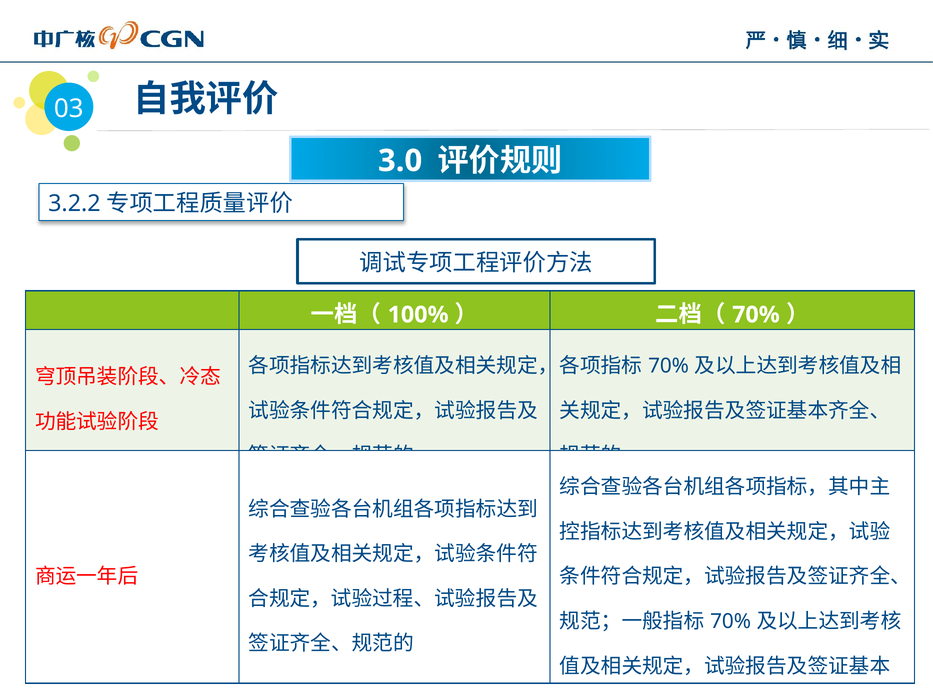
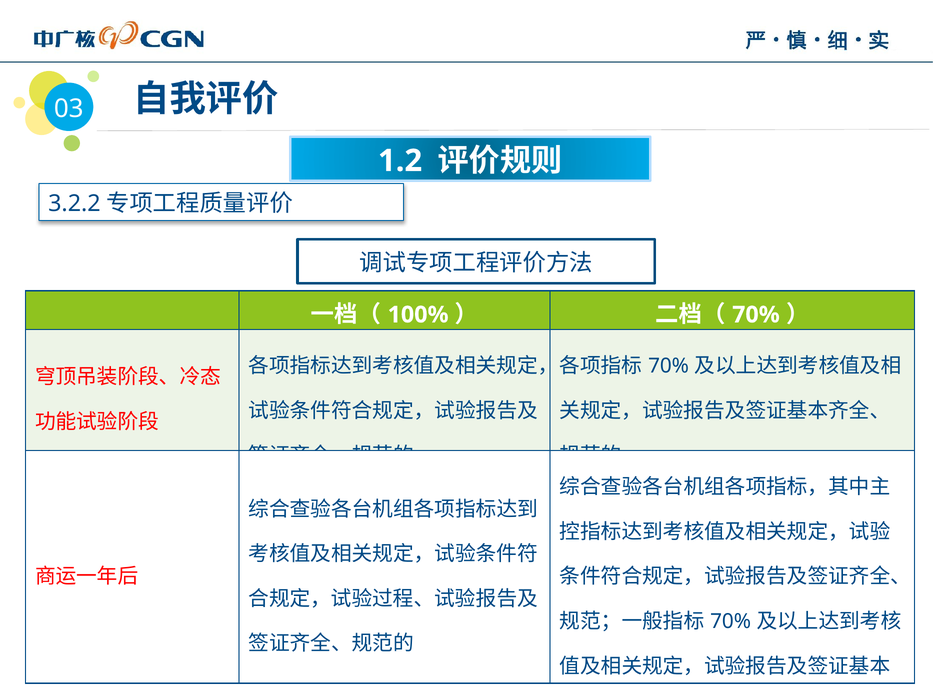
3.0: 3.0 -> 1.2 (400, 161)
